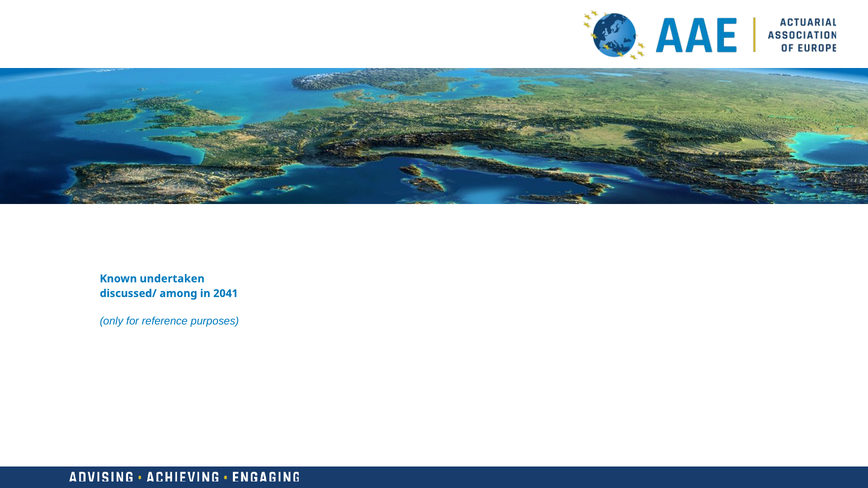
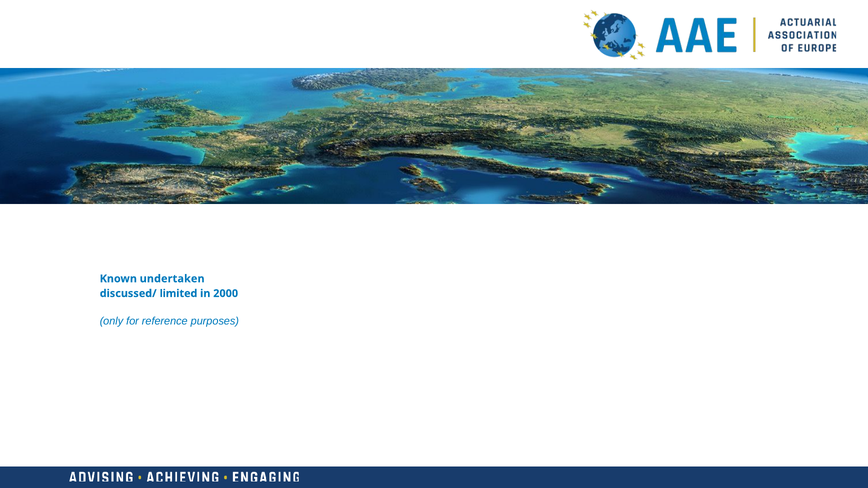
among: among -> limited (178, 294)
2041: 2041 -> 2000 (226, 294)
